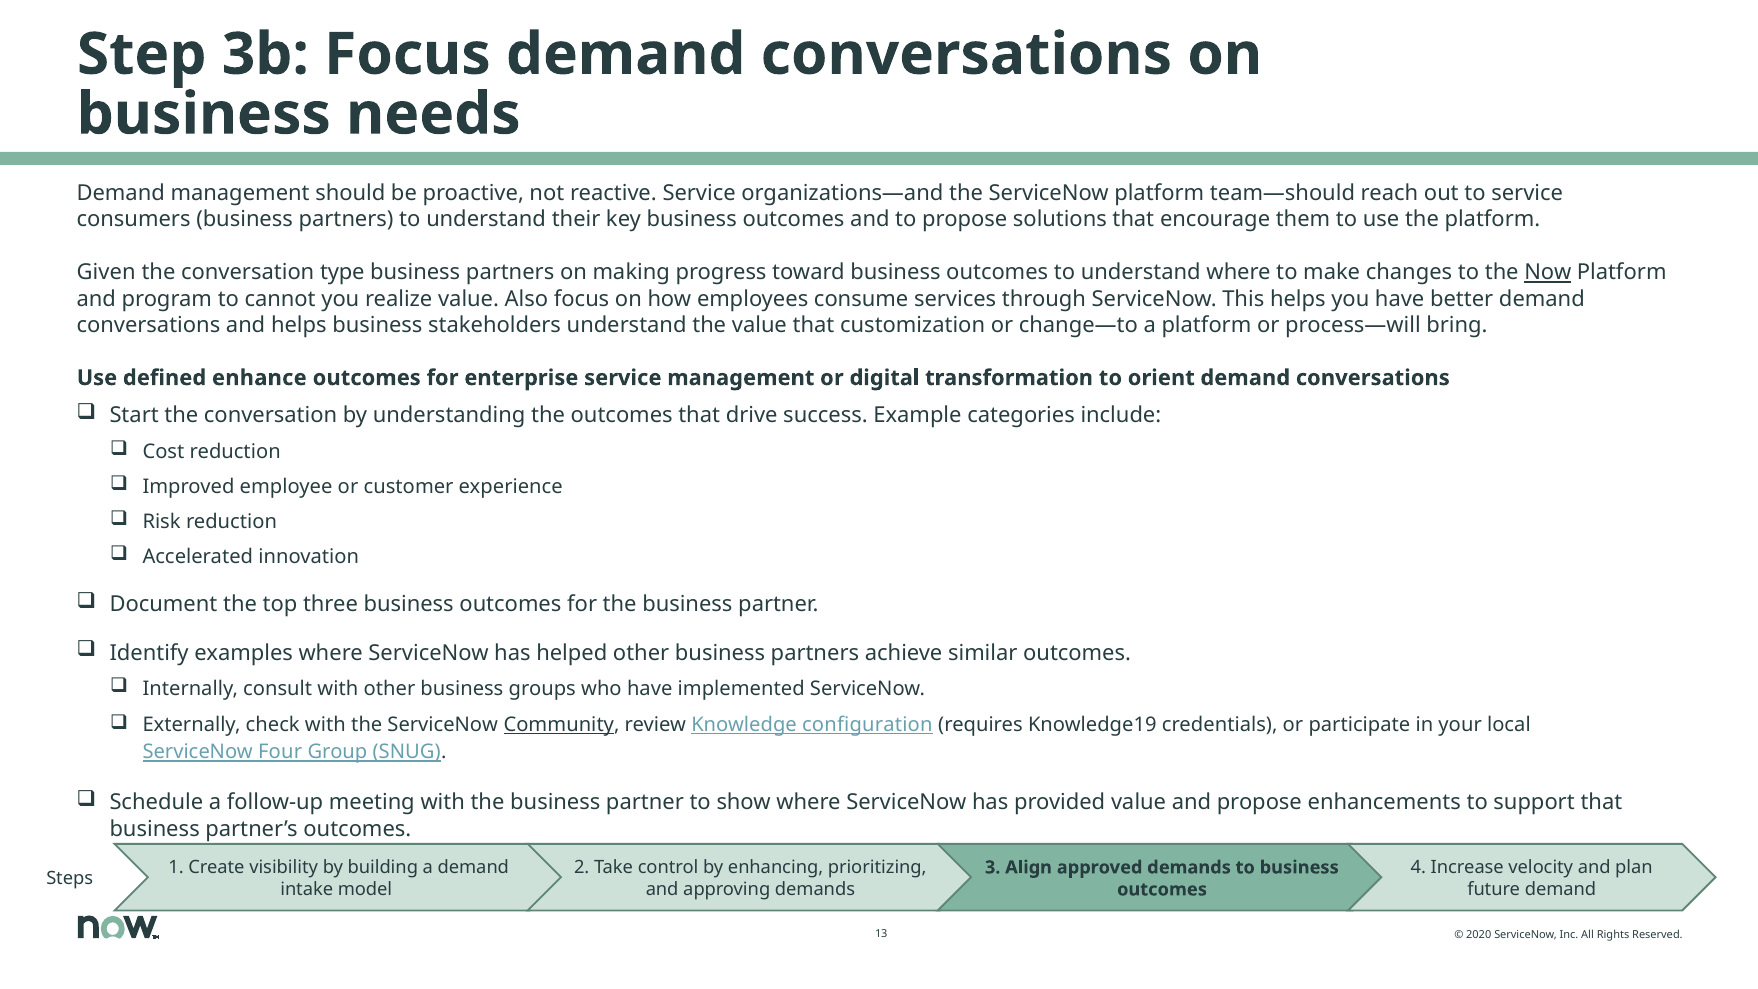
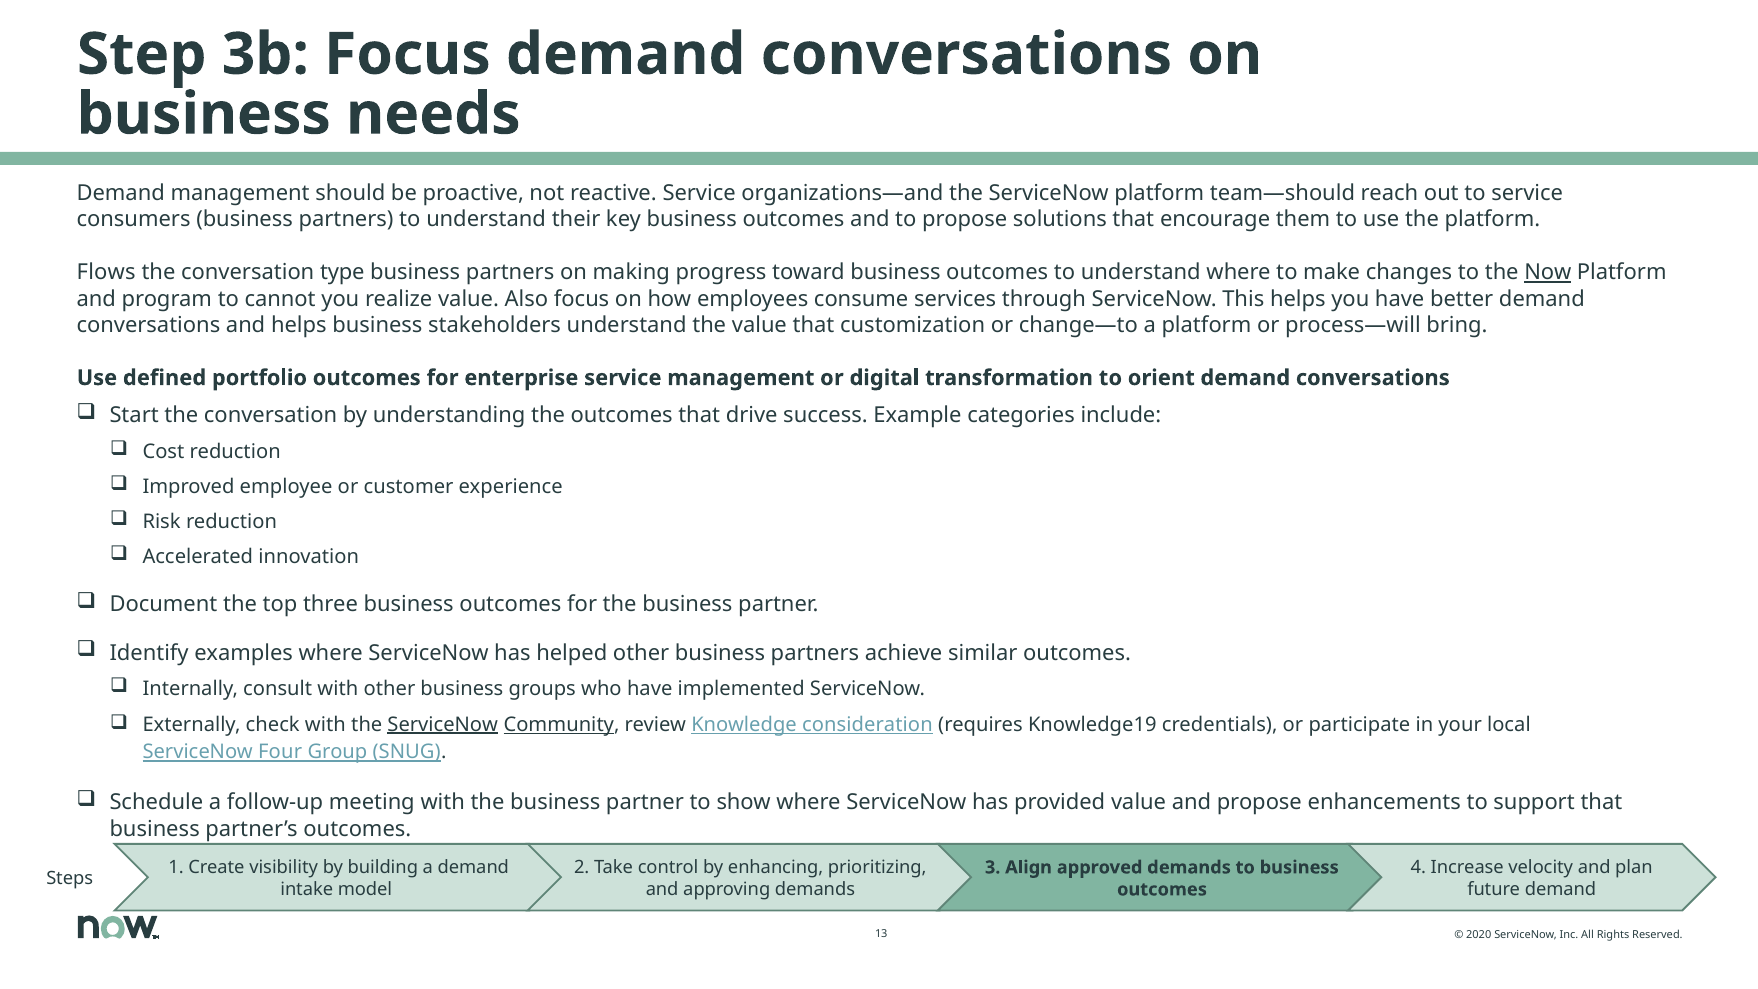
Given: Given -> Flows (106, 273)
enhance: enhance -> portfolio (259, 378)
ServiceNow underline: none -> present (443, 724)
configuration: configuration -> consideration (867, 724)
